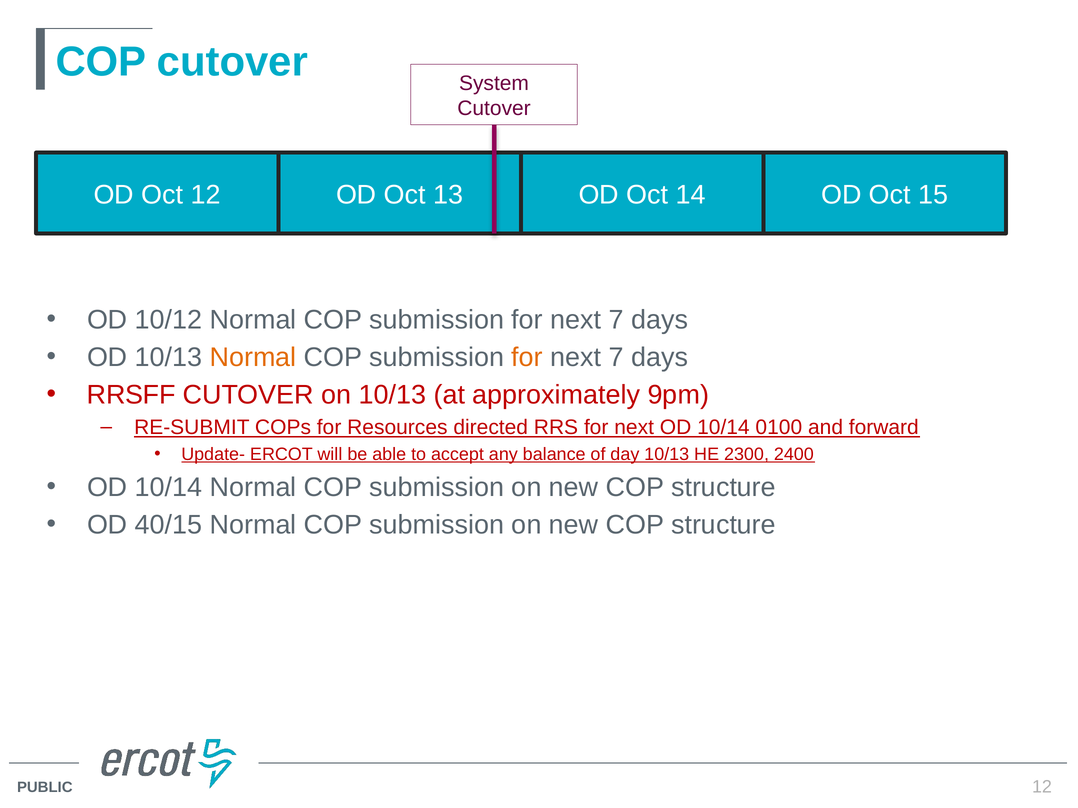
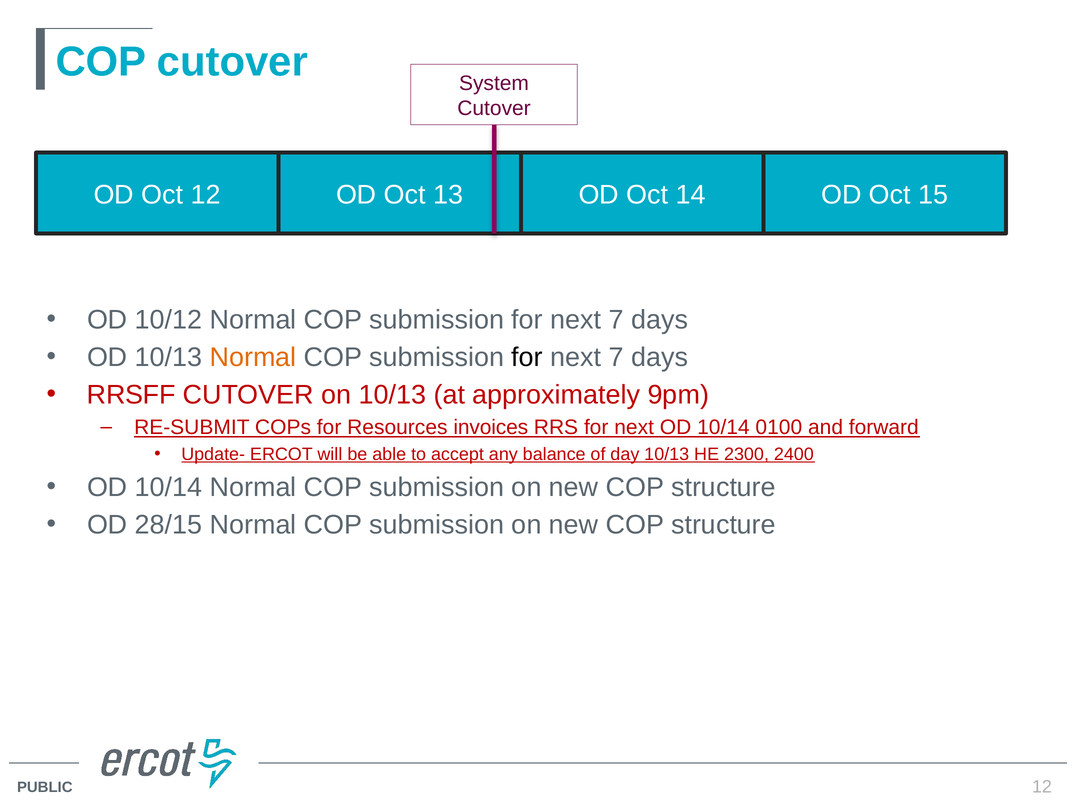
for colour: orange -> black (527, 358)
directed: directed -> invoices (491, 428)
40/15: 40/15 -> 28/15 (168, 525)
